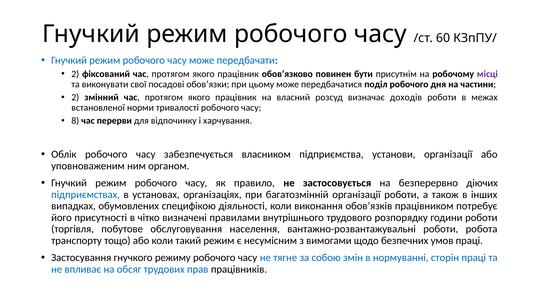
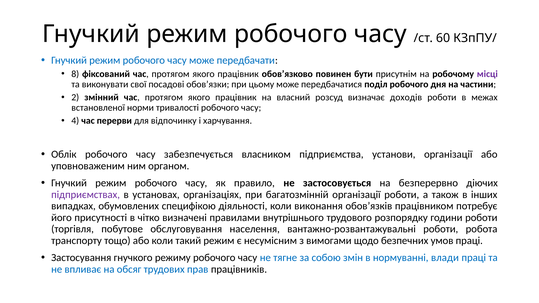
2: 2 -> 8 (75, 74)
8: 8 -> 4 (75, 121)
підприємствах colour: blue -> purple (86, 195)
сторін: сторін -> влади (445, 258)
